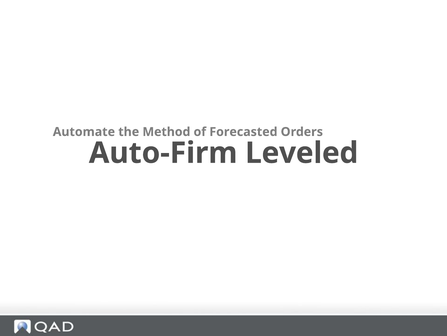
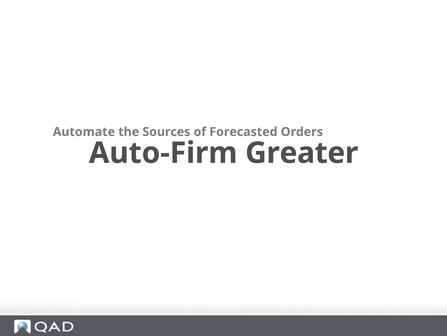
Method: Method -> Sources (166, 132)
Leveled: Leveled -> Greater (302, 153)
